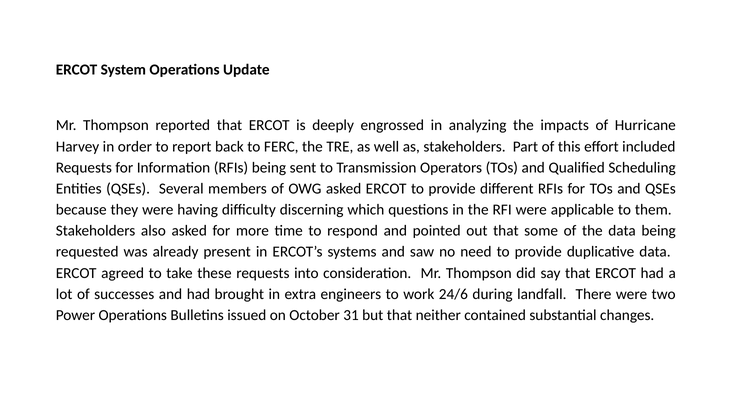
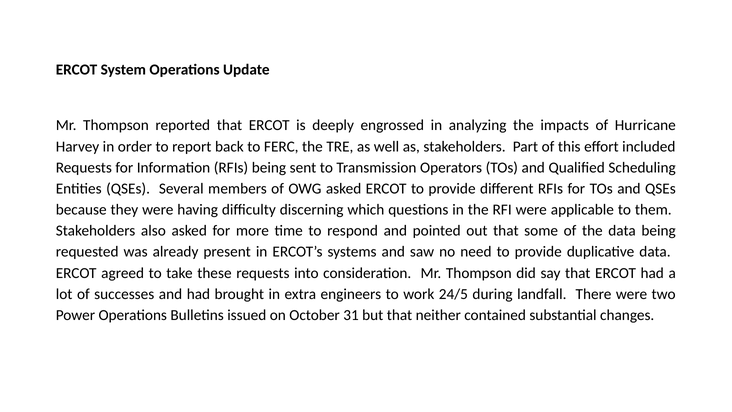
24/6: 24/6 -> 24/5 (453, 294)
